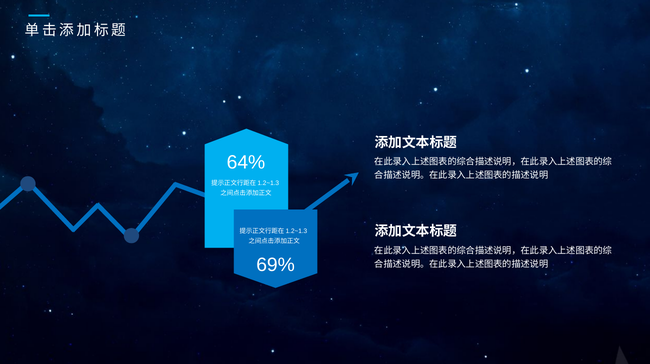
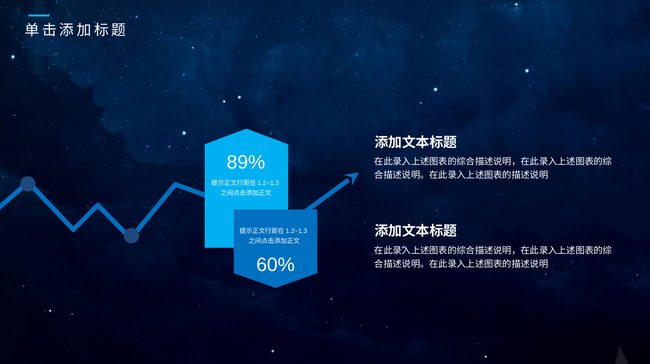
64%: 64% -> 89% (246, 163)
69%: 69% -> 60% (276, 265)
